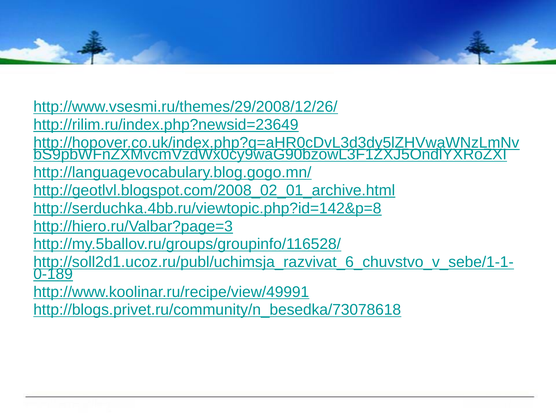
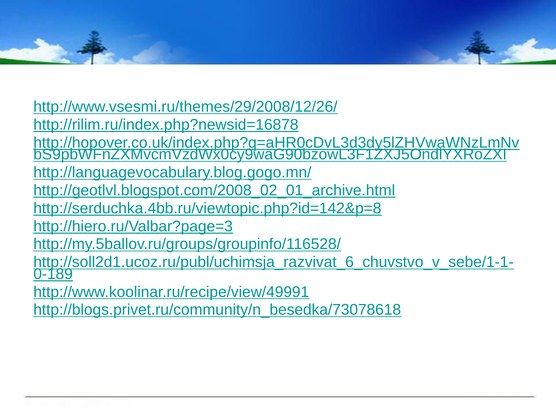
http://rilim.ru/index.php?newsid=23649: http://rilim.ru/index.php?newsid=23649 -> http://rilim.ru/index.php?newsid=16878 (166, 125)
